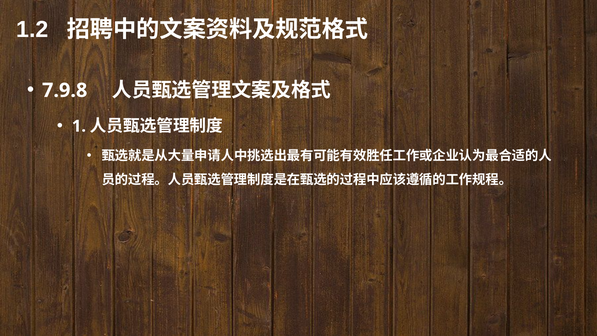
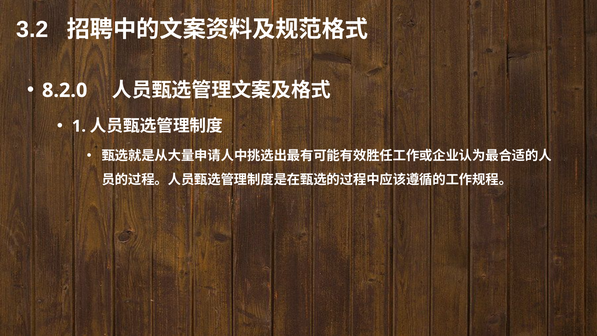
1.2: 1.2 -> 3.2 (32, 29)
7.9.8: 7.9.8 -> 8.2.0 (65, 90)
